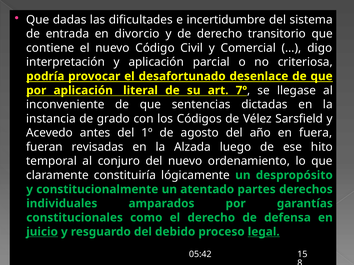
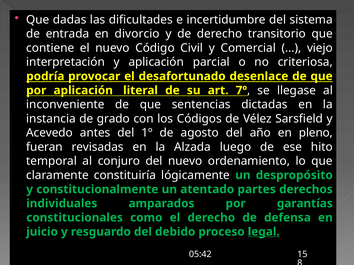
digo: digo -> viejo (320, 48)
fuera: fuera -> pleno (316, 133)
juicio underline: present -> none (42, 232)
